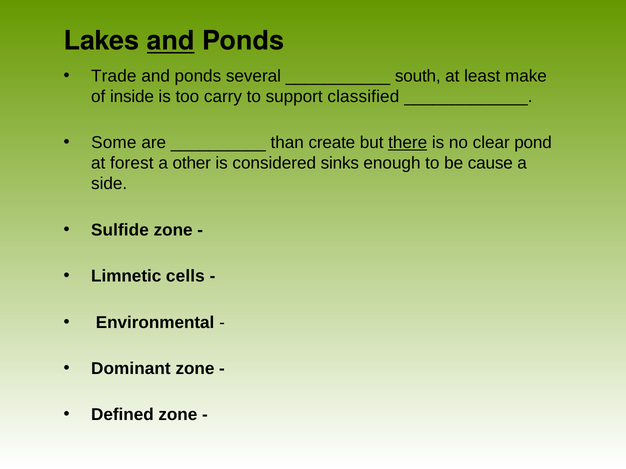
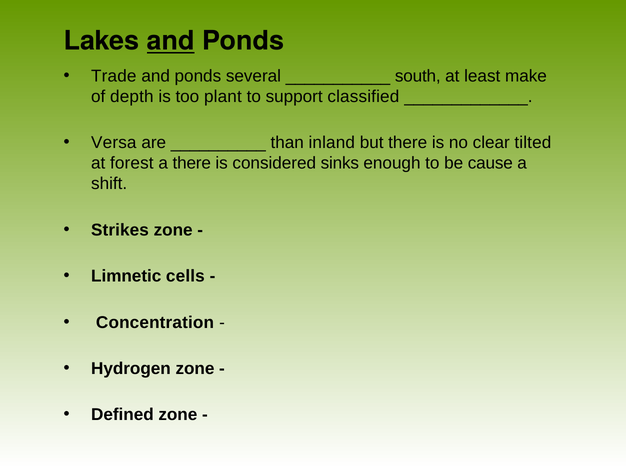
inside: inside -> depth (132, 97)
carry: carry -> plant (223, 97)
Some: Some -> Versa (114, 143)
create: create -> inland (332, 143)
there underline: present -> none (408, 143)
pond: pond -> tilted (533, 143)
a other: other -> there (192, 163)
side: side -> shift (109, 184)
Sulfide: Sulfide -> Strikes (120, 230)
Environmental: Environmental -> Concentration (155, 323)
Dominant: Dominant -> Hydrogen (131, 369)
